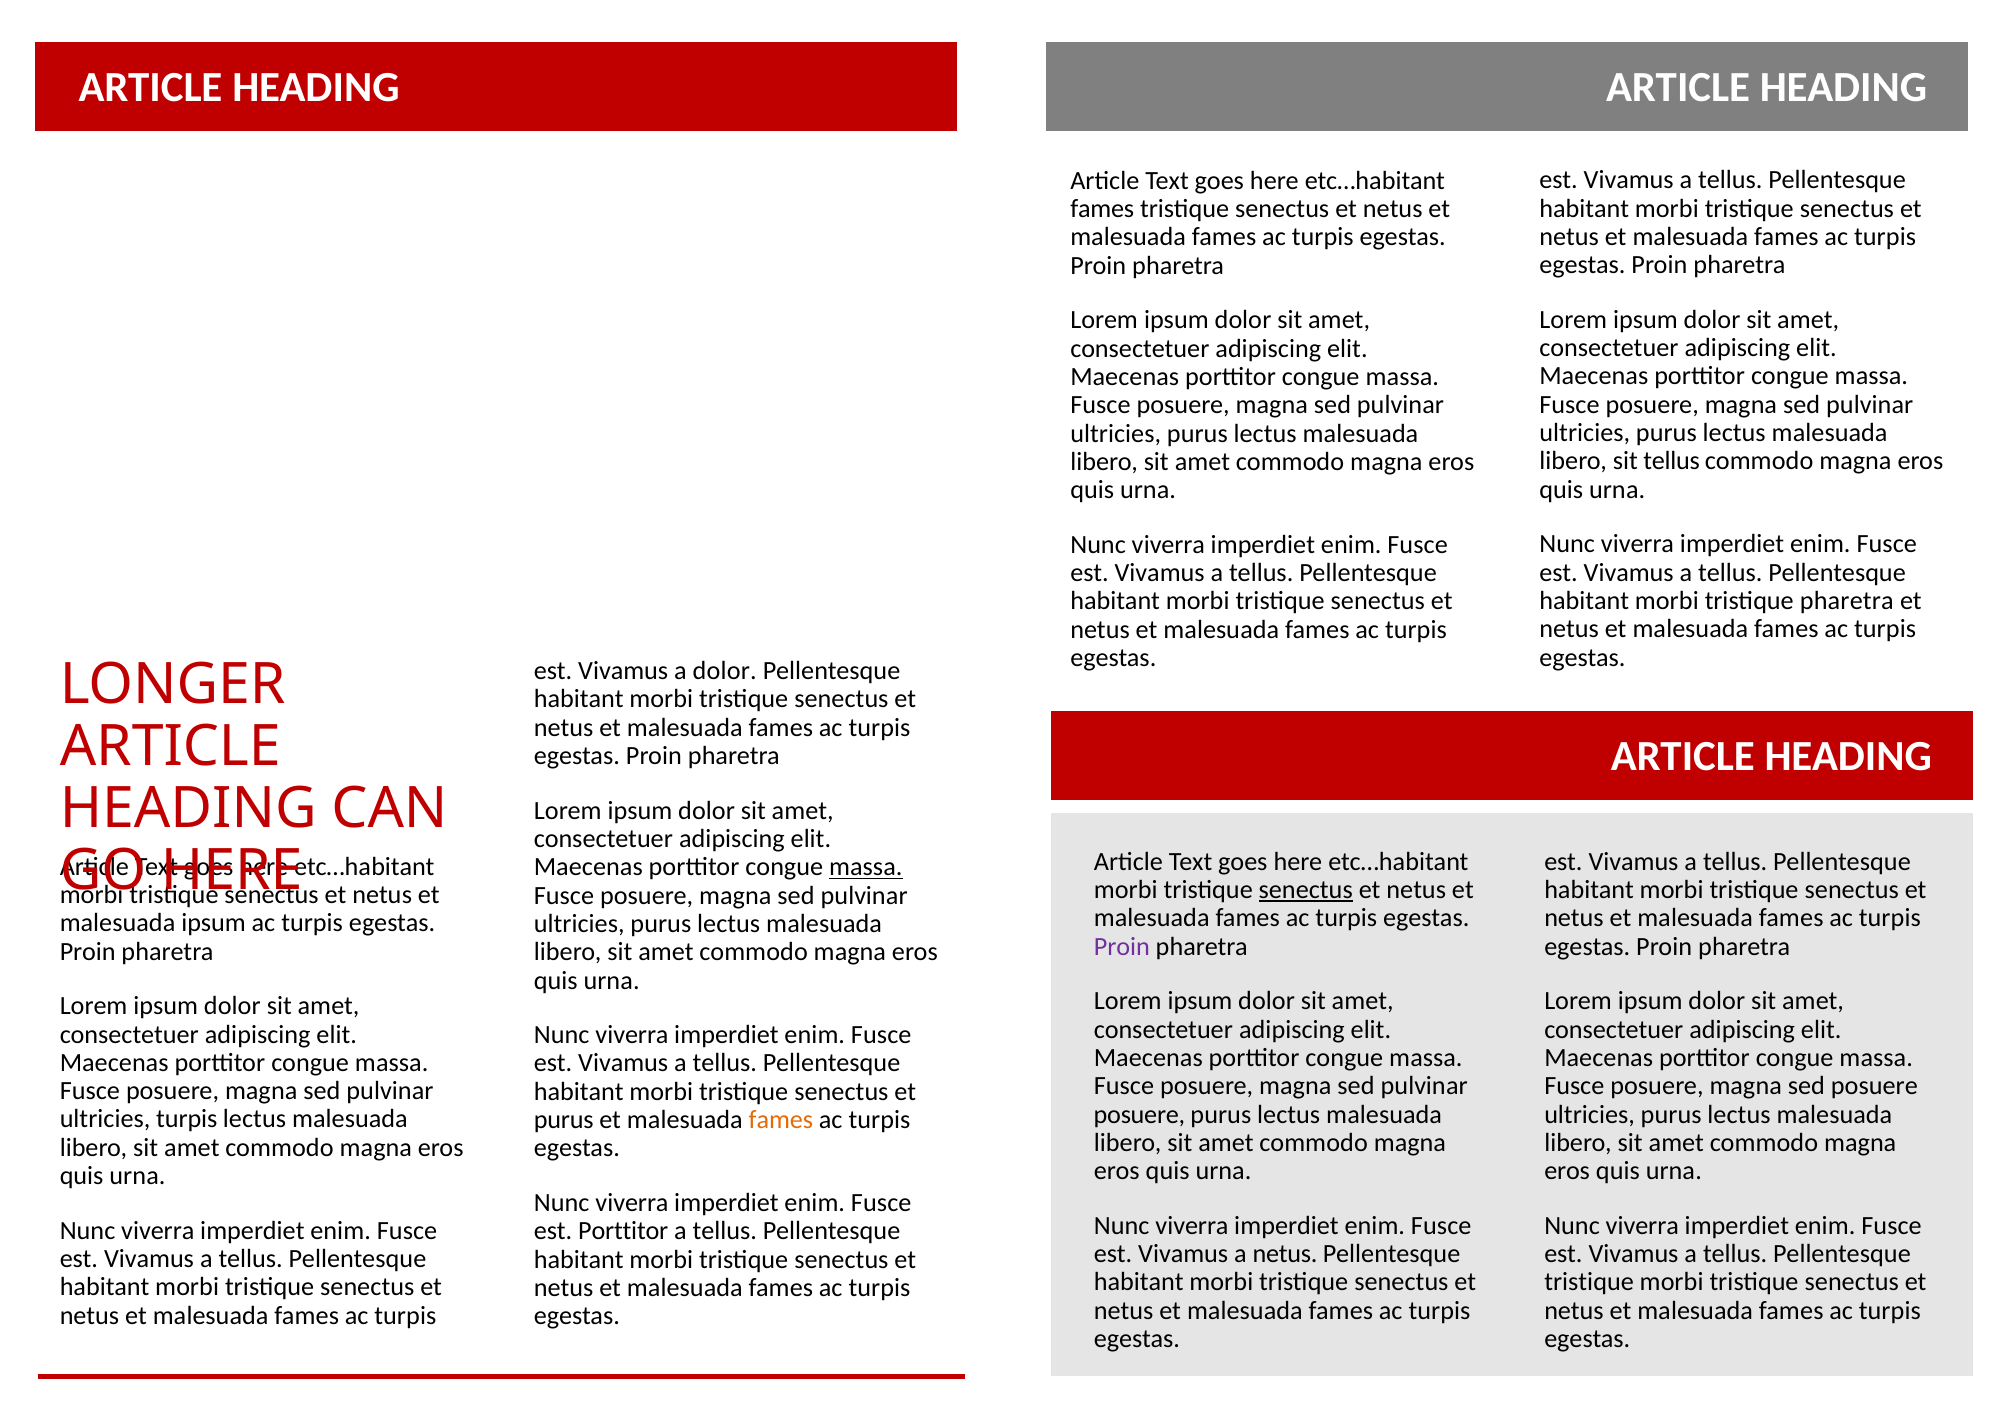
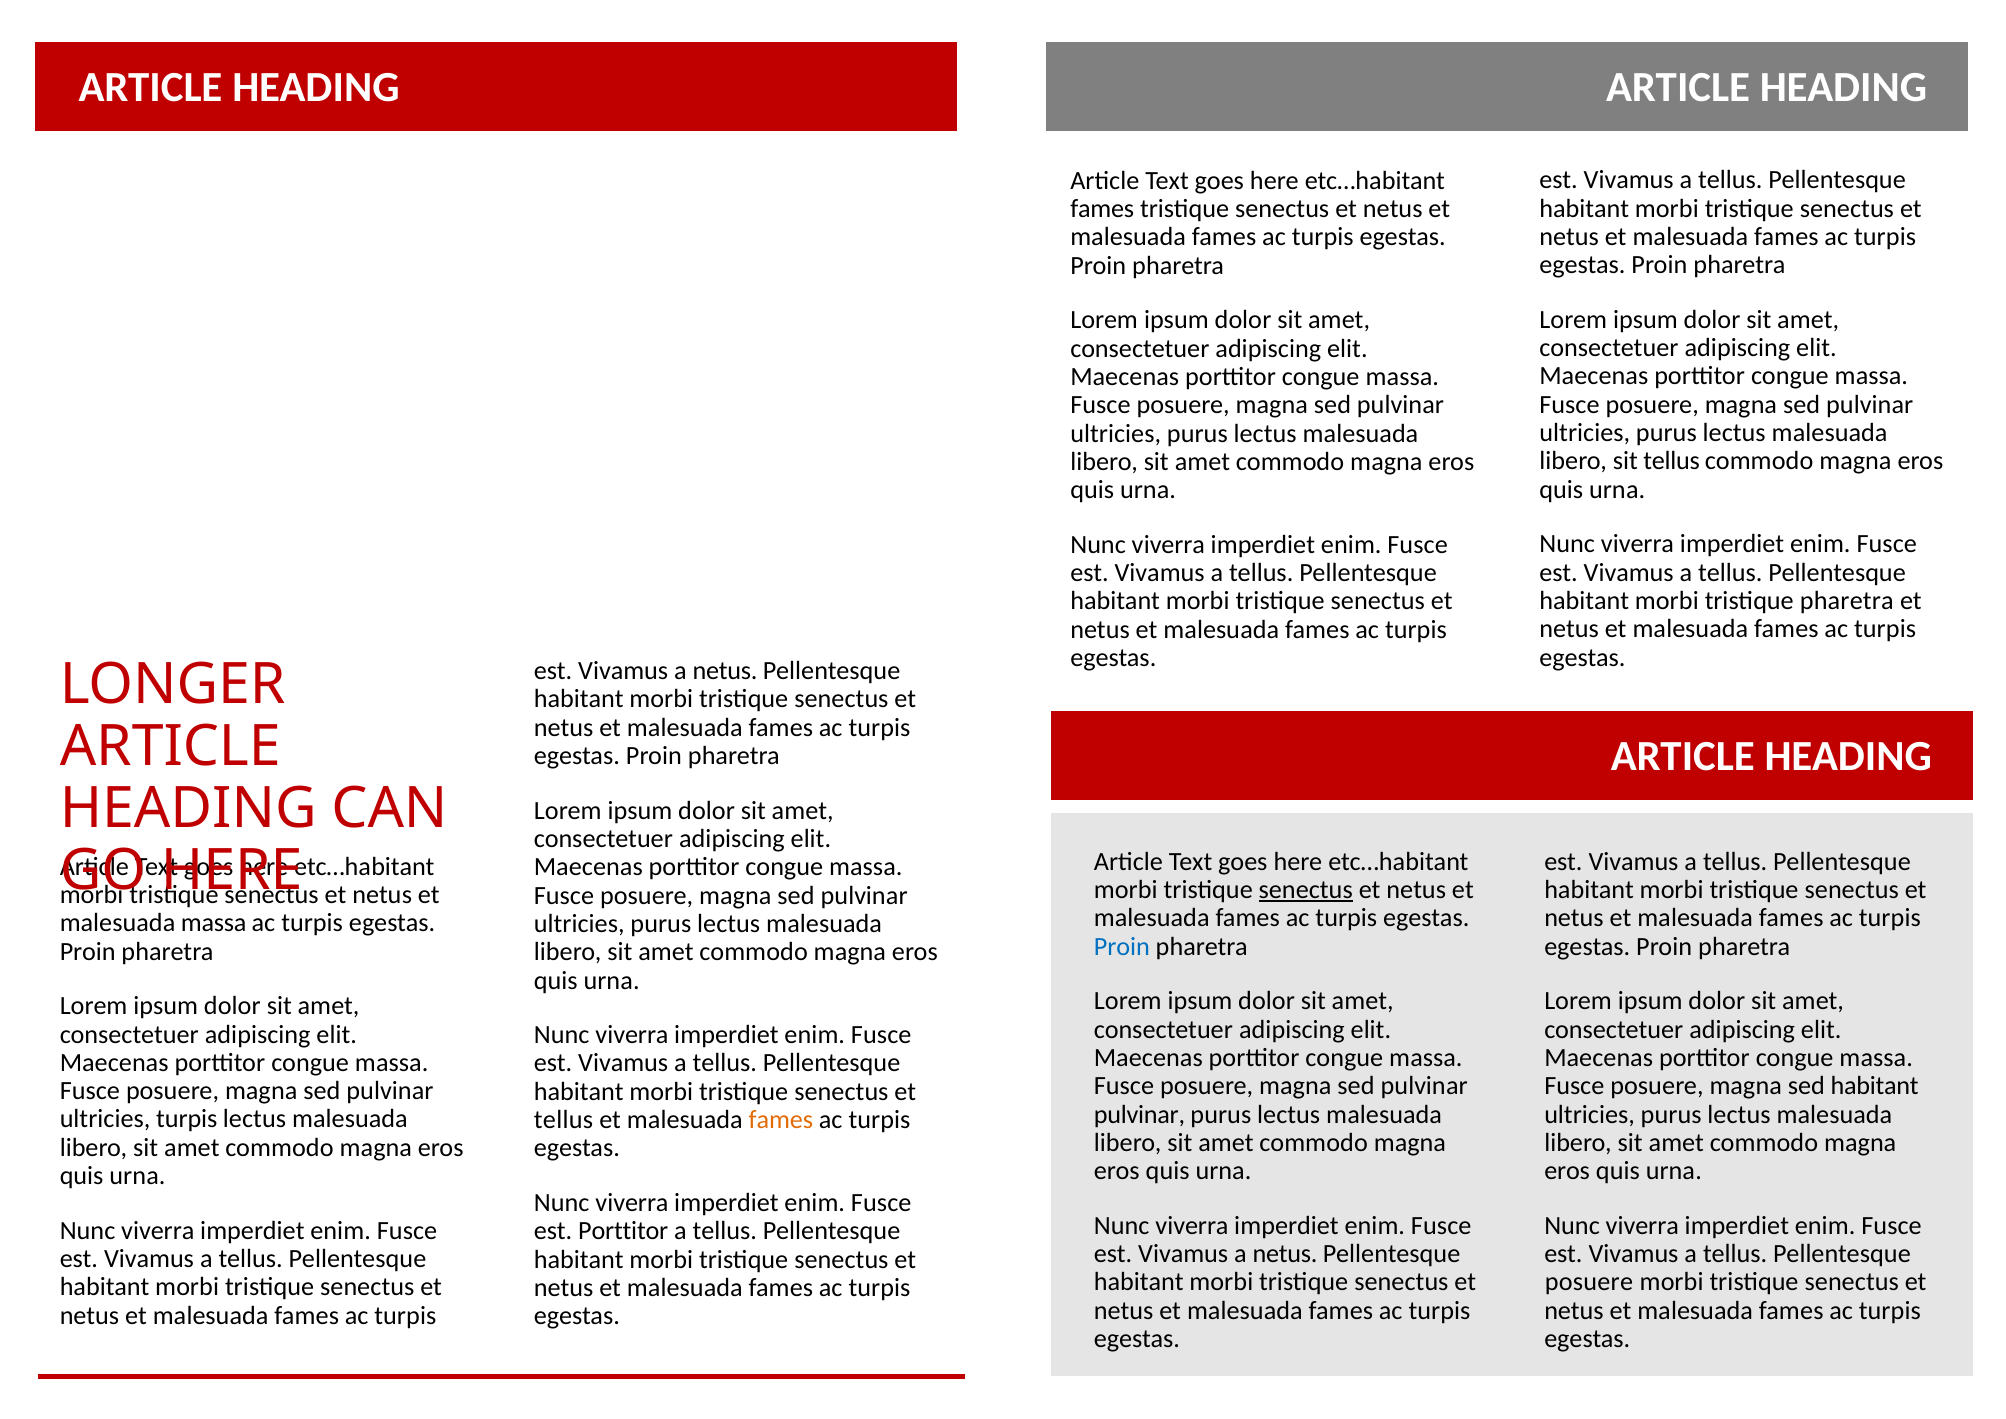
dolor: dolor -> netus (725, 671)
massa underline: present -> none (866, 867)
malesuada ipsum: ipsum -> massa (214, 923)
Proin colour: purple -> blue (1122, 946)
sed posuere: posuere -> habitant (1875, 1086)
posuere: posuere -> pulvinar (1139, 1114)
purus: purus -> tellus (563, 1119)
tristique: tristique -> posuere (1589, 1282)
